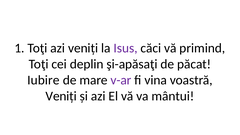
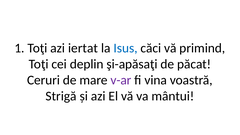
azi veniți: veniți -> iertat (83, 48)
Isus colour: purple -> blue (126, 48)
Iubire: Iubire -> Ceruri (44, 80)
Veniți: Veniți -> Strigă (61, 96)
